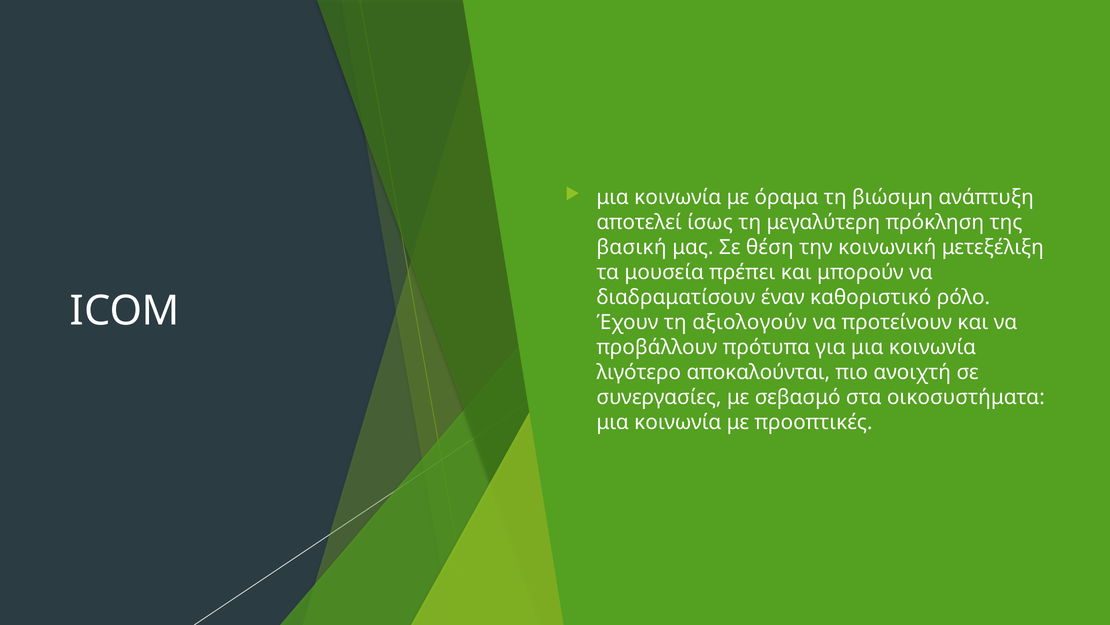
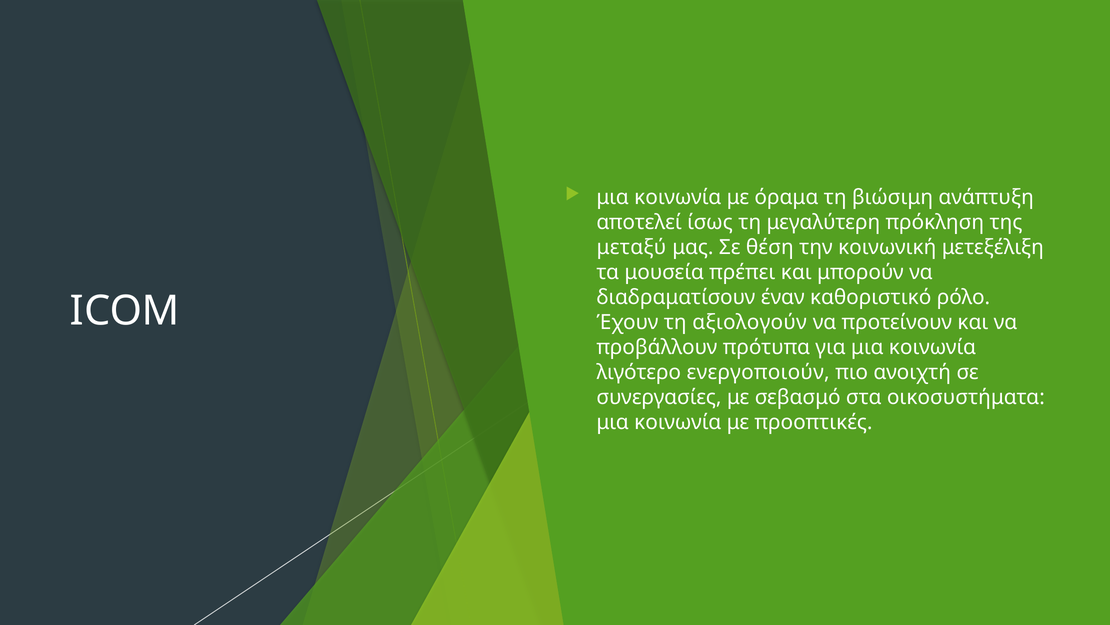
βασική: βασική -> μεταξύ (631, 247)
αποκαλούνται: αποκαλούνται -> ενεργοποιούν (758, 372)
